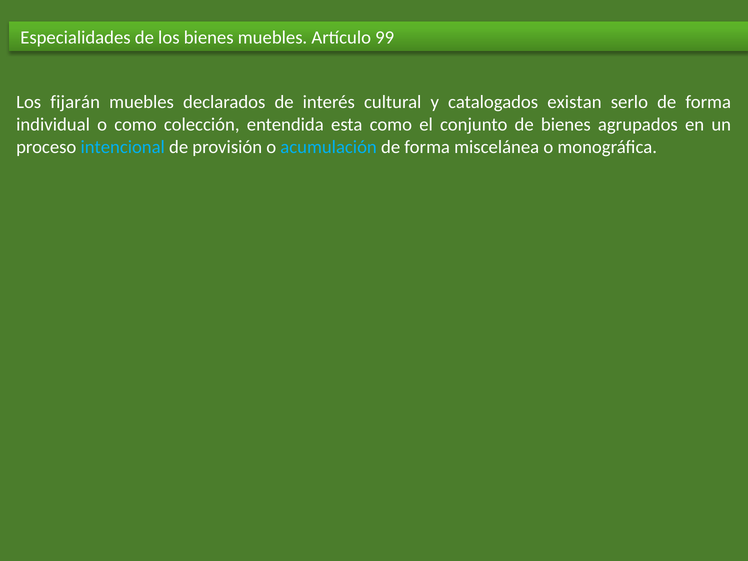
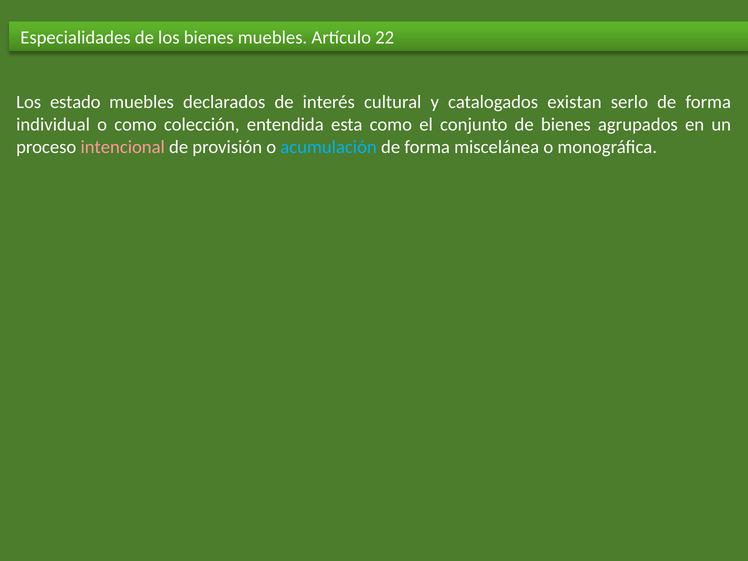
99: 99 -> 22 (385, 38)
fijarán: fijarán -> estado (75, 102)
intencional colour: light blue -> pink (123, 147)
